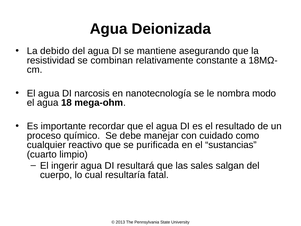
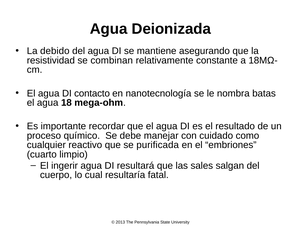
narcosis: narcosis -> contacto (92, 93)
modo: modo -> batas (264, 93)
sustancias: sustancias -> embriones (231, 145)
